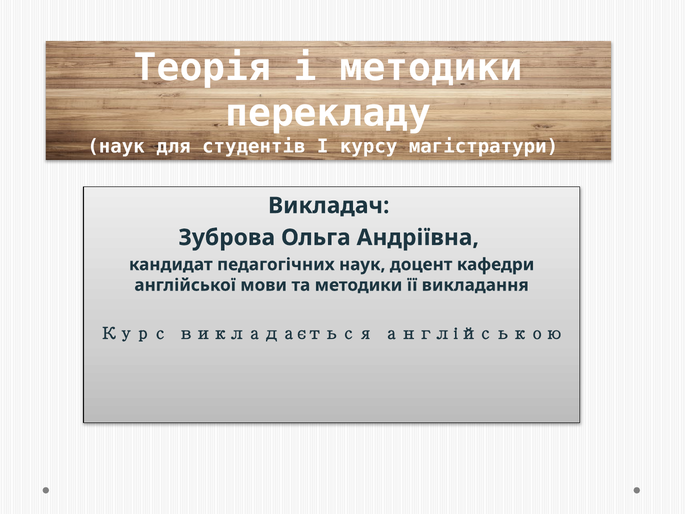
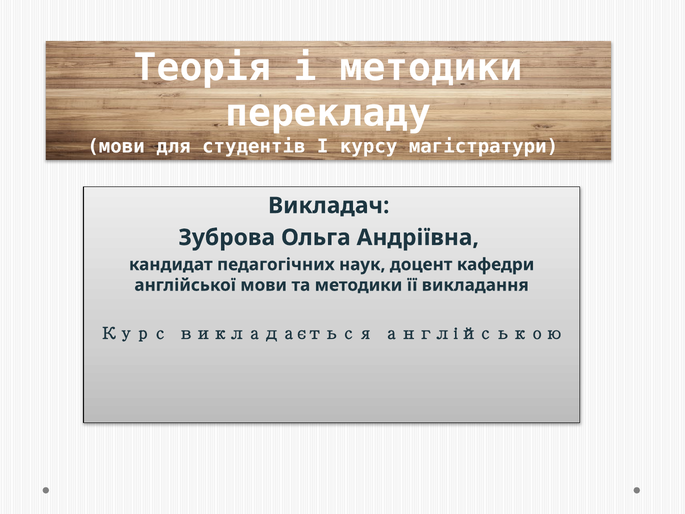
наук: наук -> мови (116, 146)
